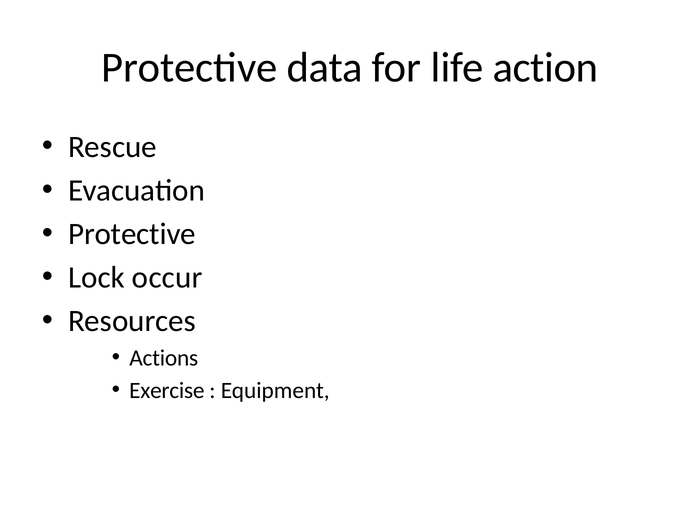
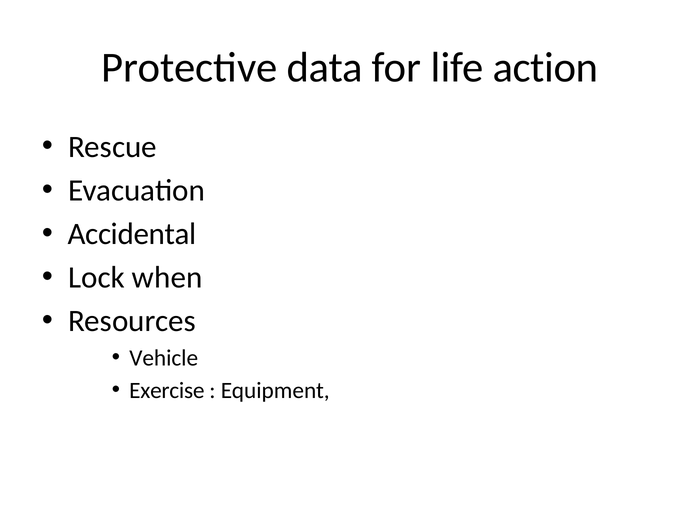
Protective: Protective -> Accidental (132, 234)
occur: occur -> when (167, 277)
Actions: Actions -> Vehicle (164, 357)
